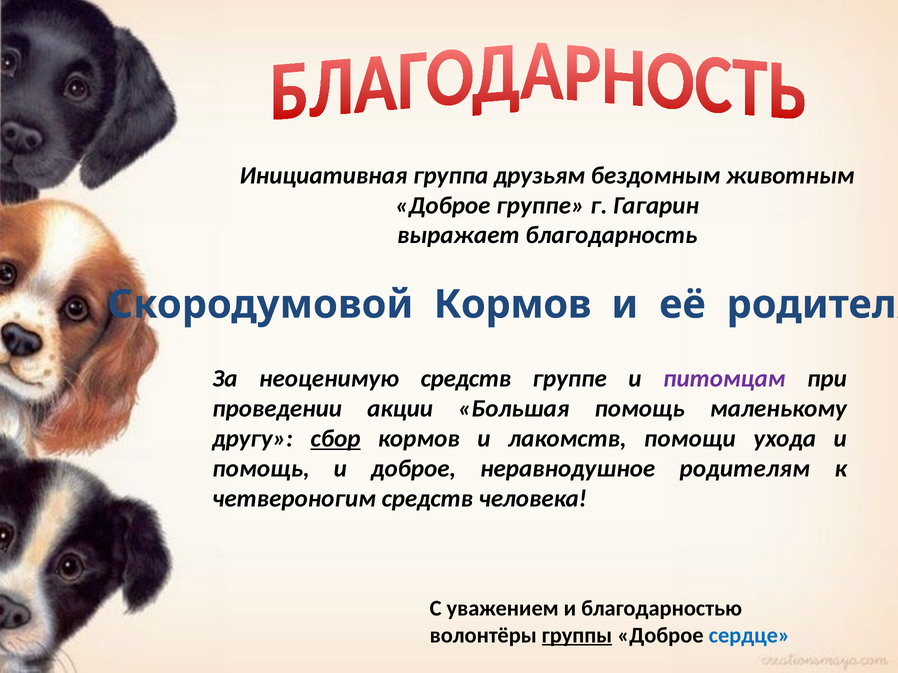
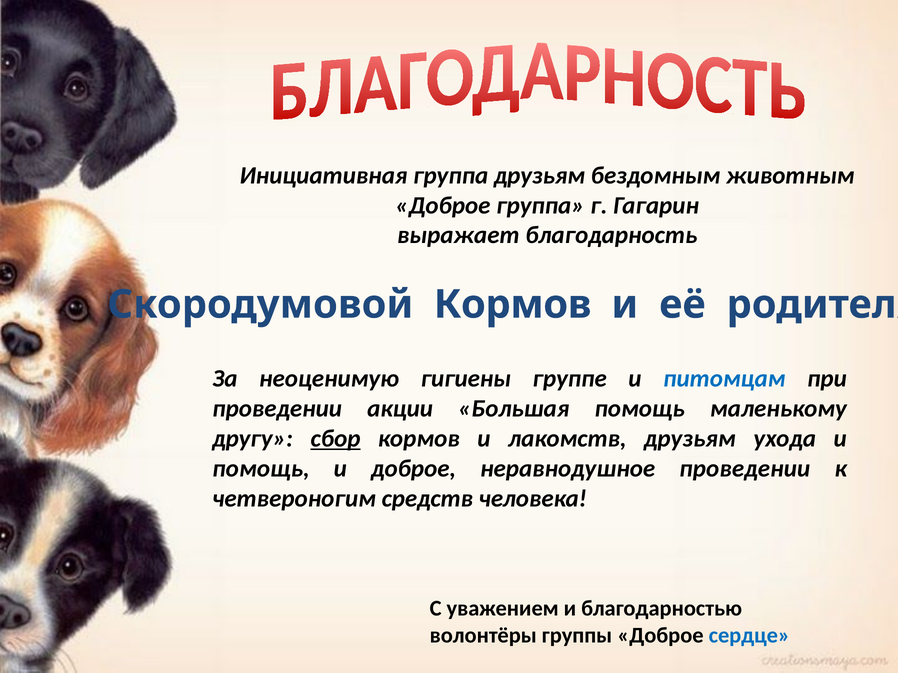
Доброе группе: группе -> группа (540, 205)
неоценимую средств: средств -> гигиены (466, 379)
питомцам colour: purple -> blue (724, 379)
лакомств помощи: помощи -> друзьям (690, 439)
неравнодушное родителям: родителям -> проведении (745, 469)
группы underline: present -> none (577, 636)
